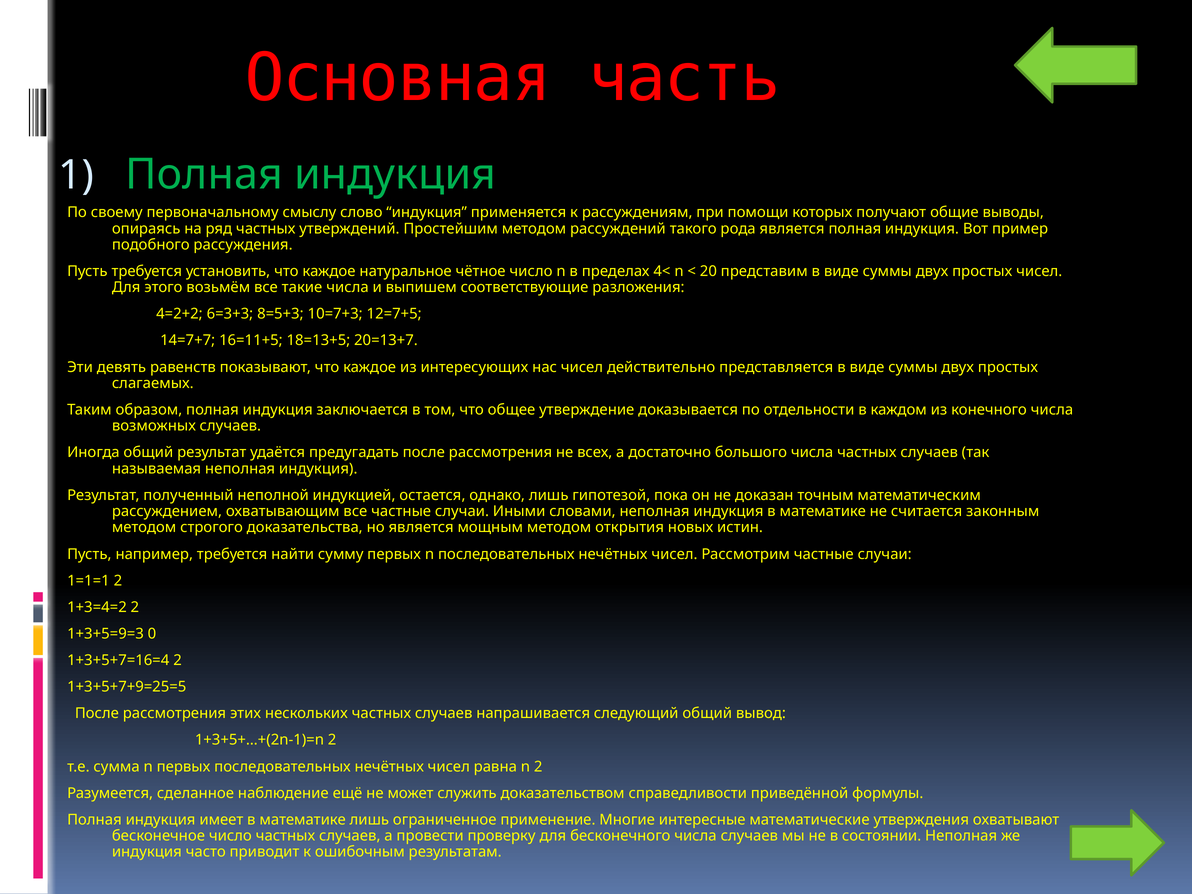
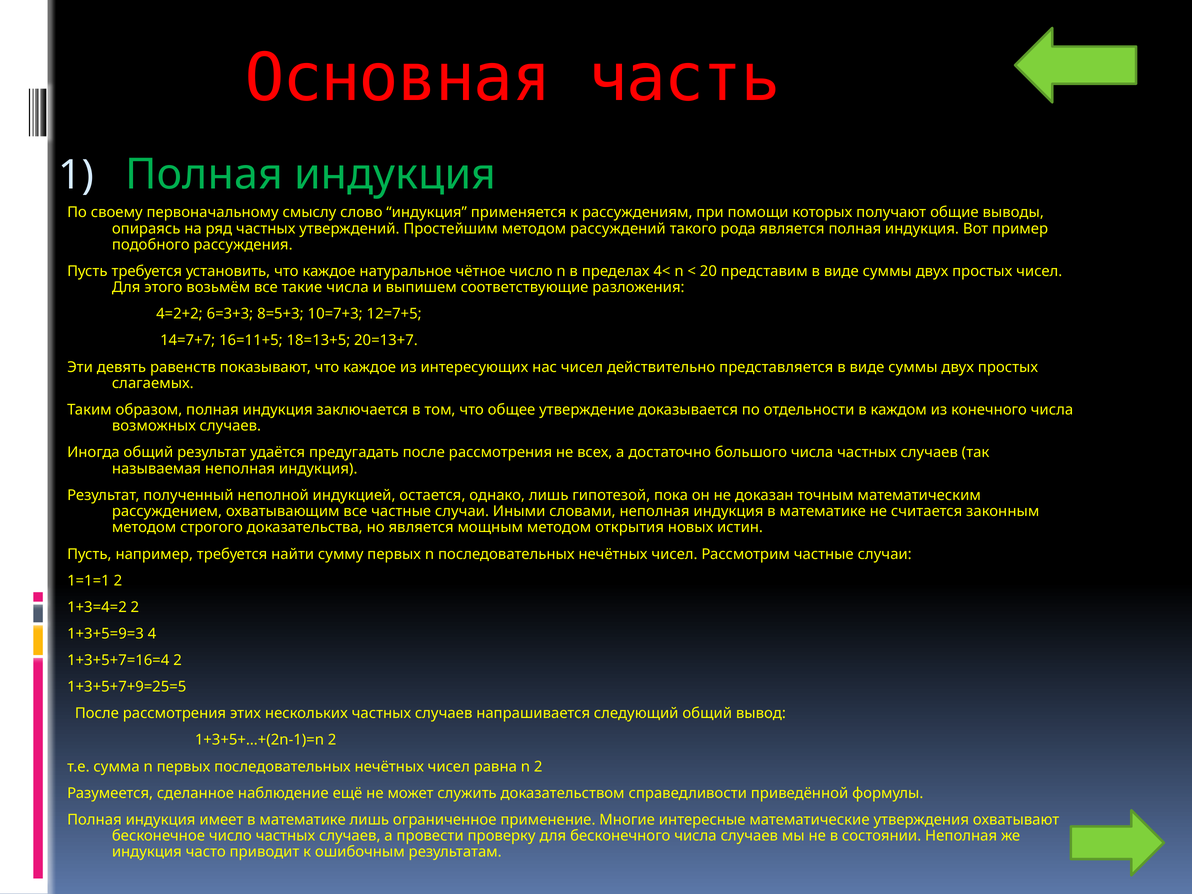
0: 0 -> 4 (152, 634)
